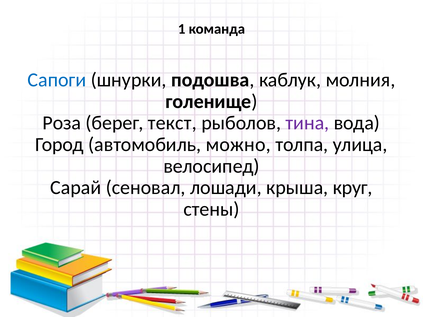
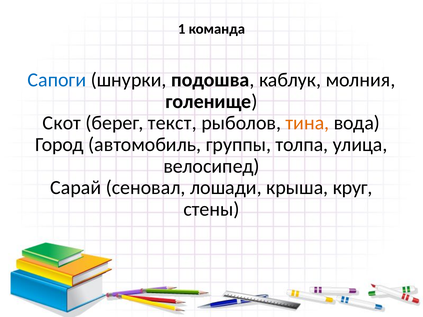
Роза: Роза -> Скот (62, 123)
тина colour: purple -> orange (307, 123)
можно: можно -> группы (238, 145)
